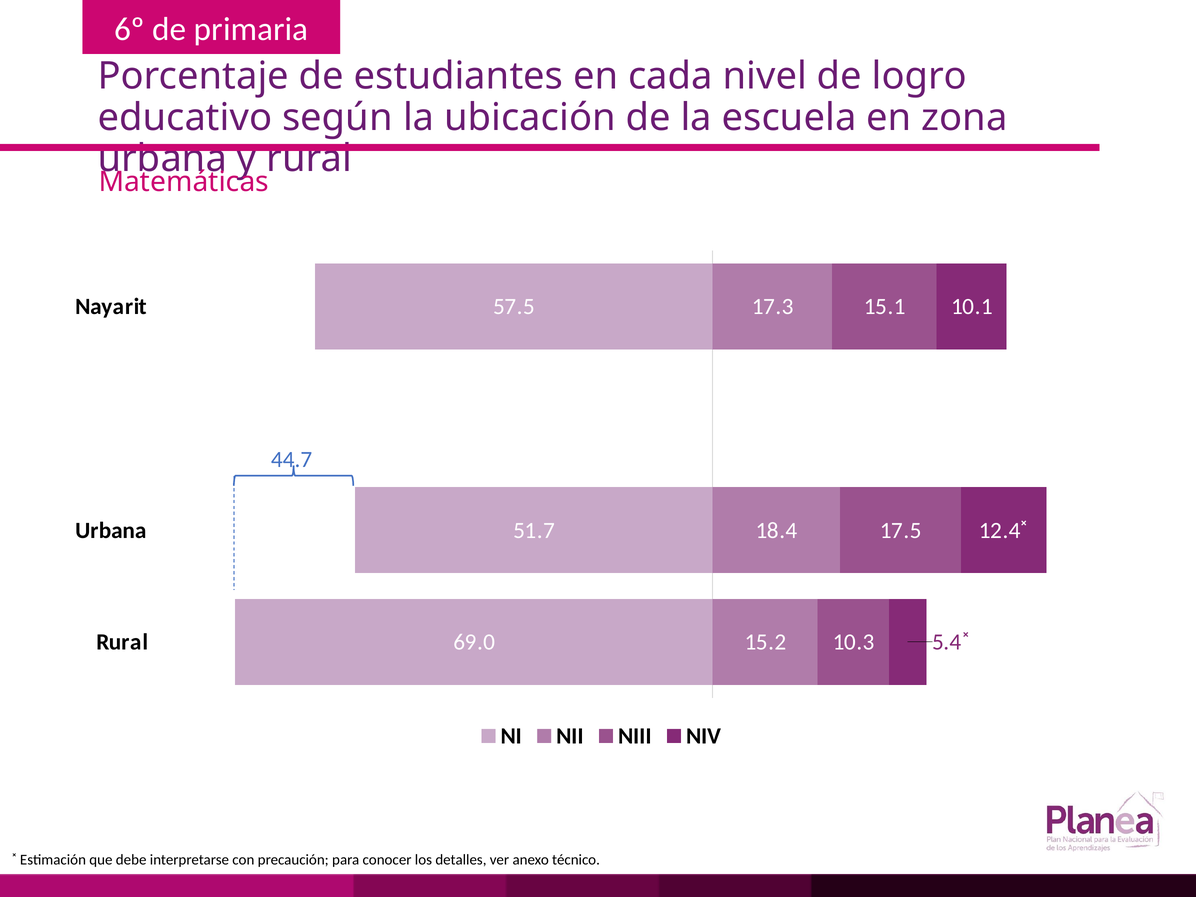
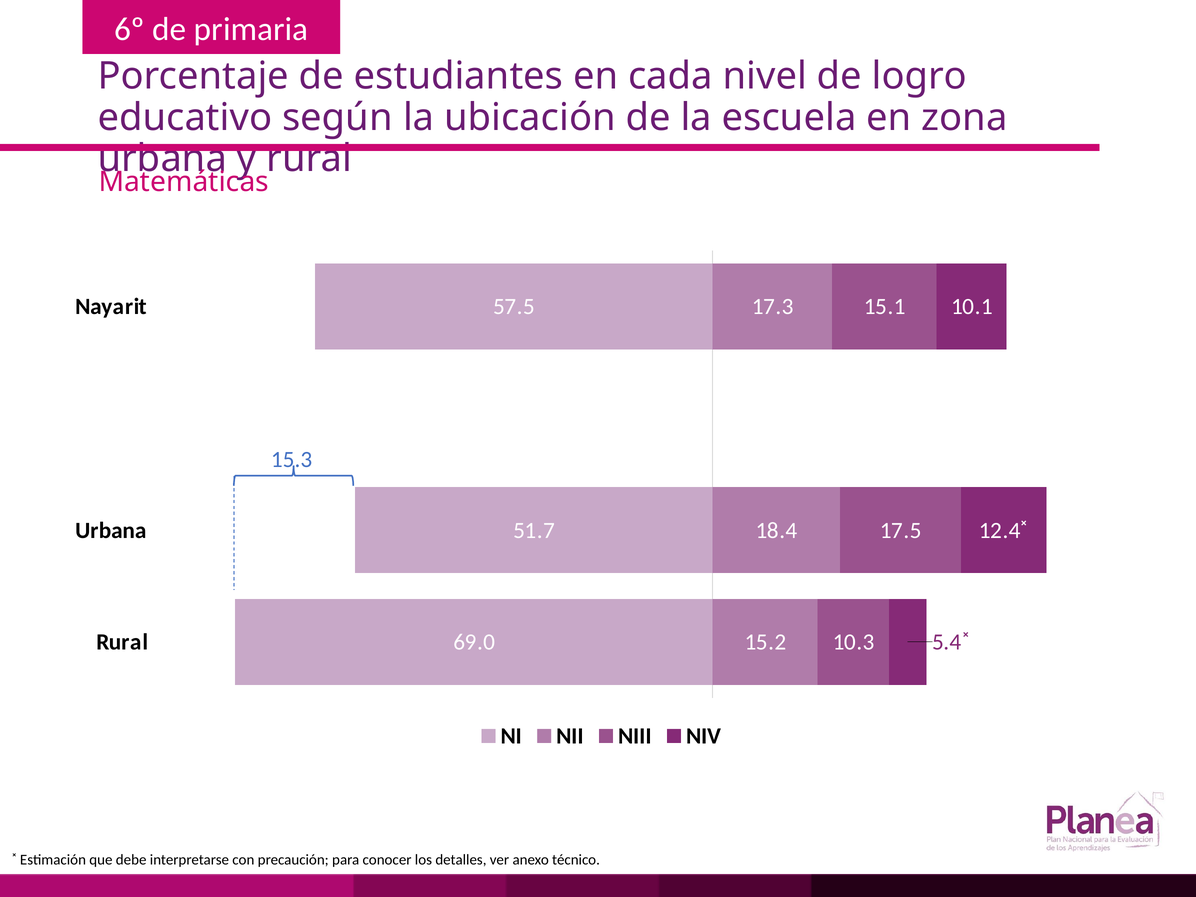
44.7: 44.7 -> 15.3 (292, 460)
